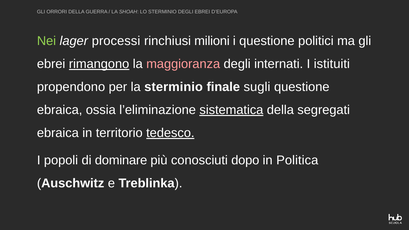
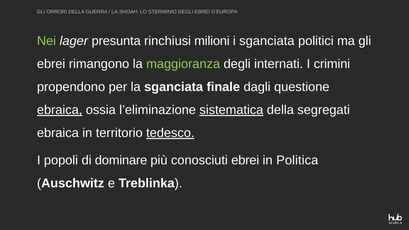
processi: processi -> presunta (116, 41)
i questione: questione -> sganciata (267, 41)
rimangono underline: present -> none (99, 64)
maggioranza colour: pink -> light green (183, 64)
istituiti: istituiti -> crimini (332, 64)
la sterminio: sterminio -> sganciata (174, 87)
sugli: sugli -> dagli (257, 87)
ebraica underline: none -> present (60, 110)
conosciuti dopo: dopo -> ebrei (245, 160)
